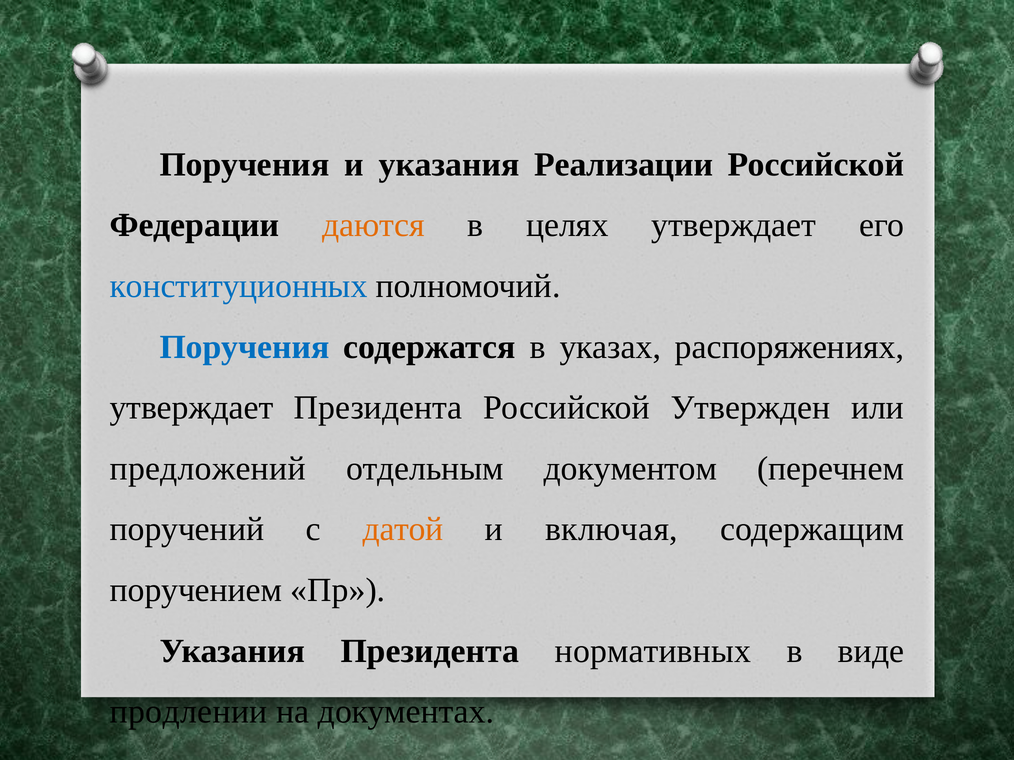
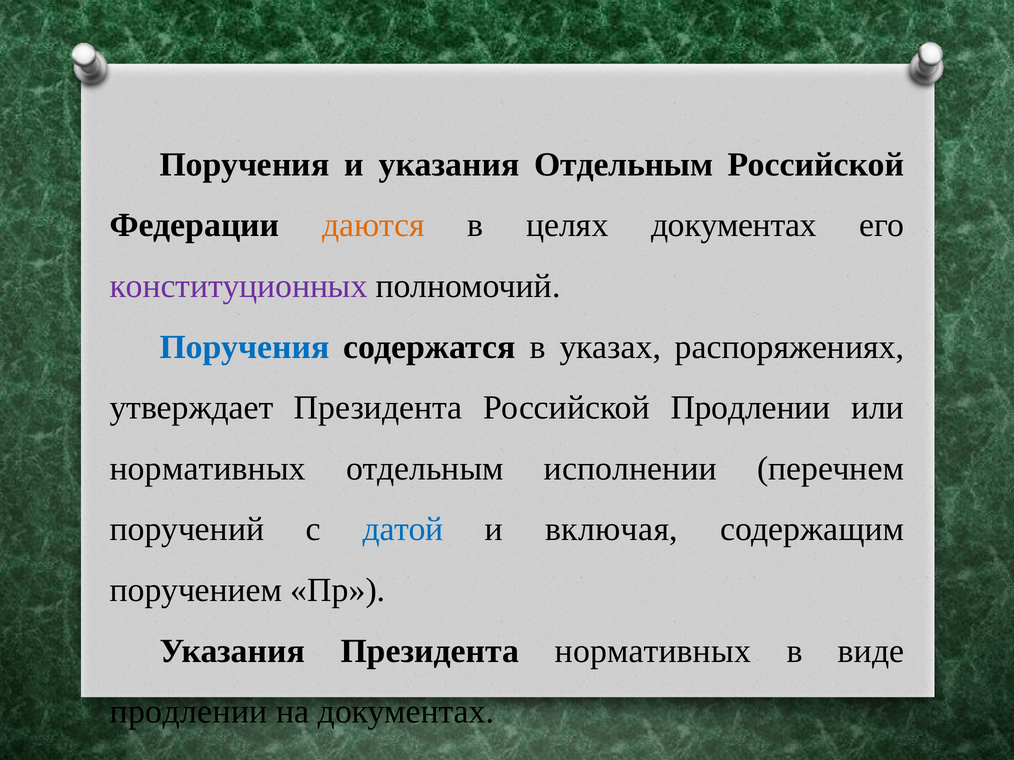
указания Реализации: Реализации -> Отдельным (624, 165)
целях утверждает: утверждает -> документах (734, 225)
конституционных colour: blue -> purple (239, 286)
Российской Утвержден: Утвержден -> Продлении (751, 408)
предложений: предложений -> нормативных (208, 469)
документом: документом -> исполнении (630, 469)
датой colour: orange -> blue (403, 530)
